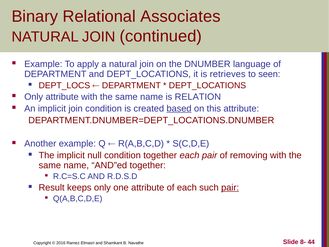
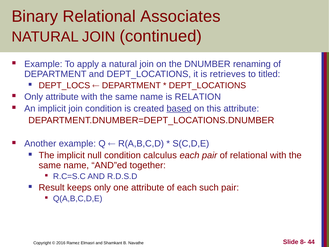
language: language -> renaming (252, 64)
seen: seen -> titled (269, 74)
condition together: together -> calculus (160, 155)
of removing: removing -> relational (249, 155)
pair underline: present -> none (230, 187)
